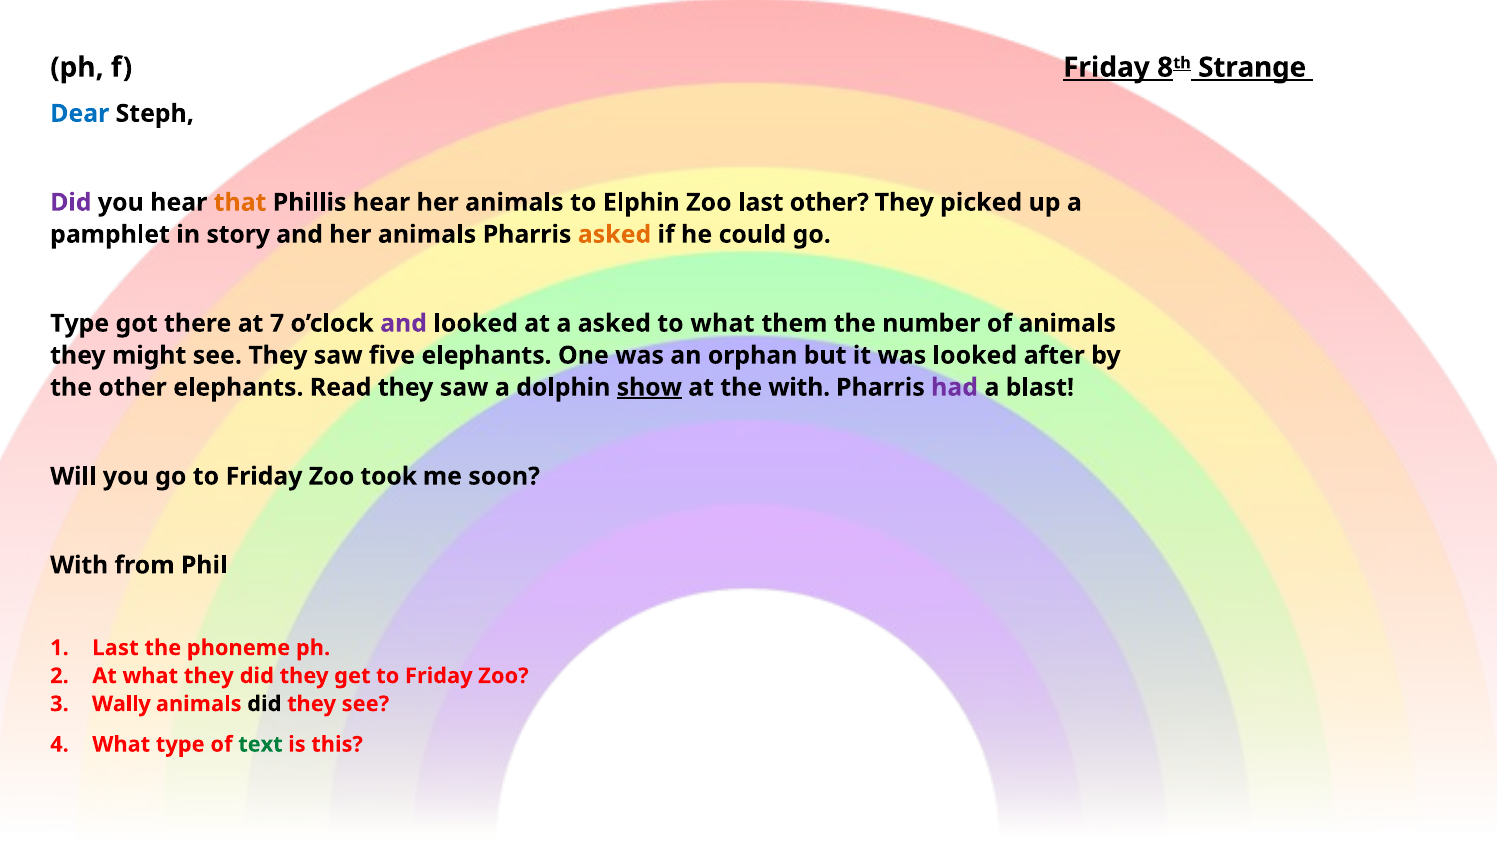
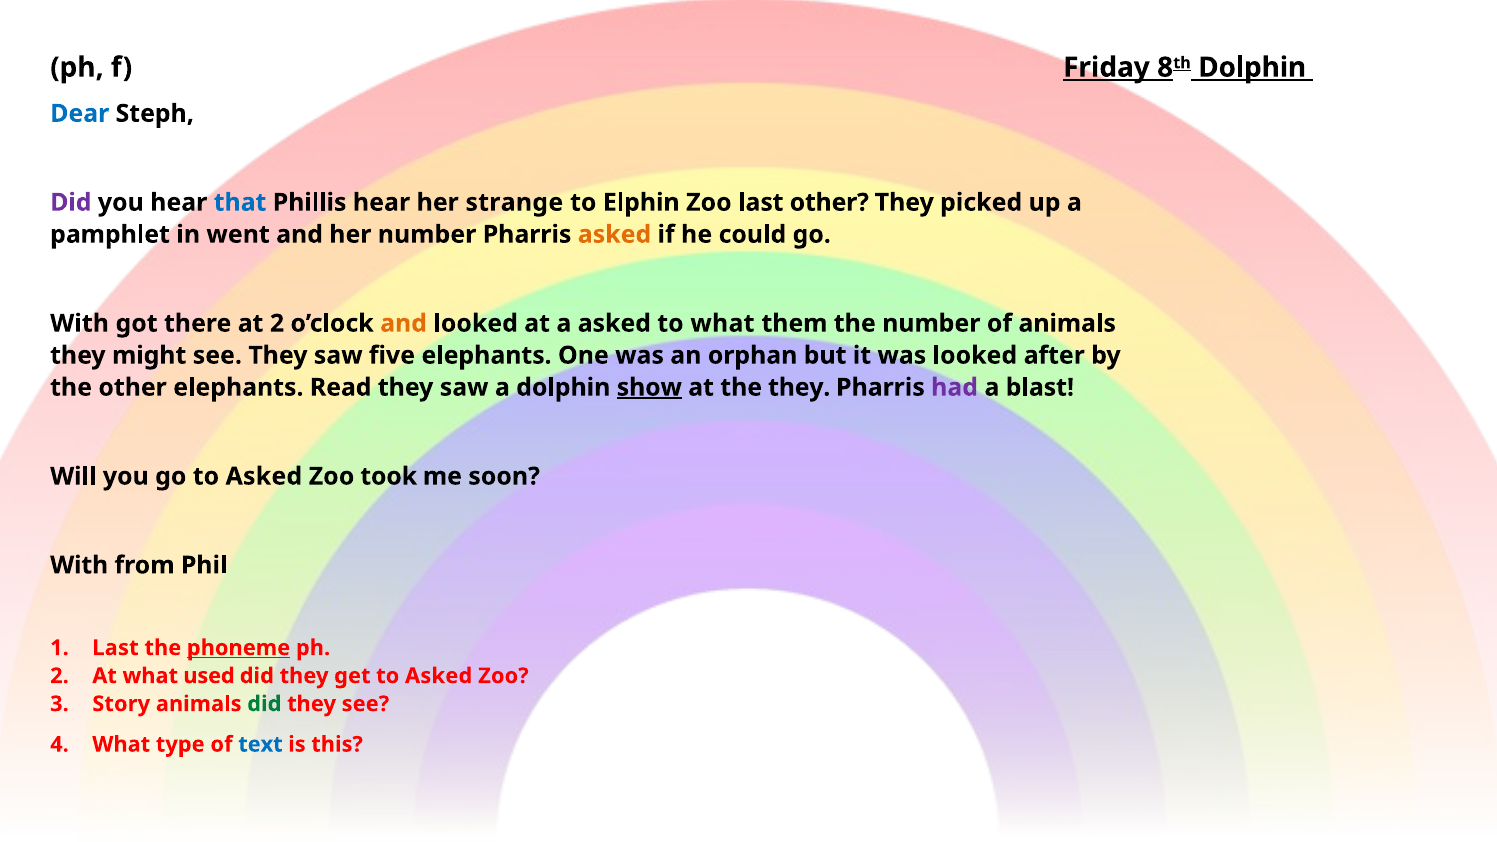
8th Strange: Strange -> Dolphin (1252, 67)
that colour: orange -> blue (240, 202)
animals: animals -> strange (514, 202)
story: story -> went (238, 234)
and her animals: animals -> number (427, 234)
Type: Type -> With (80, 323)
at 7: 7 -> 2 (277, 323)
and colour: purple -> orange (404, 323)
the with: with -> they (799, 387)
go to Friday: Friday -> Asked (264, 476)
phoneme underline: none -> present (239, 648)
what they: they -> used (209, 676)
get to Friday: Friday -> Asked (439, 676)
Wally: Wally -> Story (121, 704)
did colour: black -> green (264, 704)
text colour: green -> blue (260, 744)
